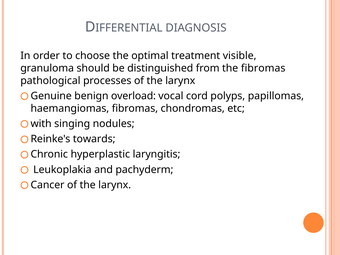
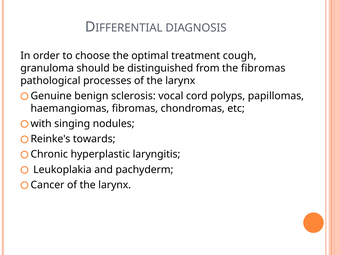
visible: visible -> cough (240, 56)
overload: overload -> sclerosis (133, 96)
